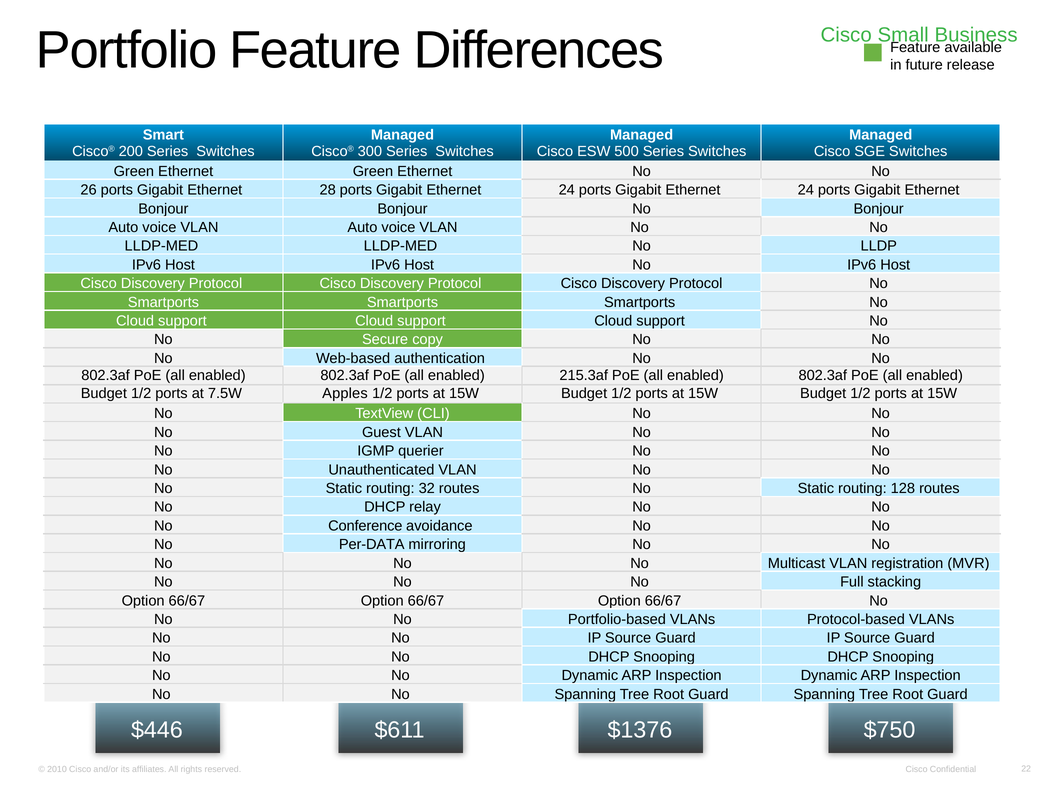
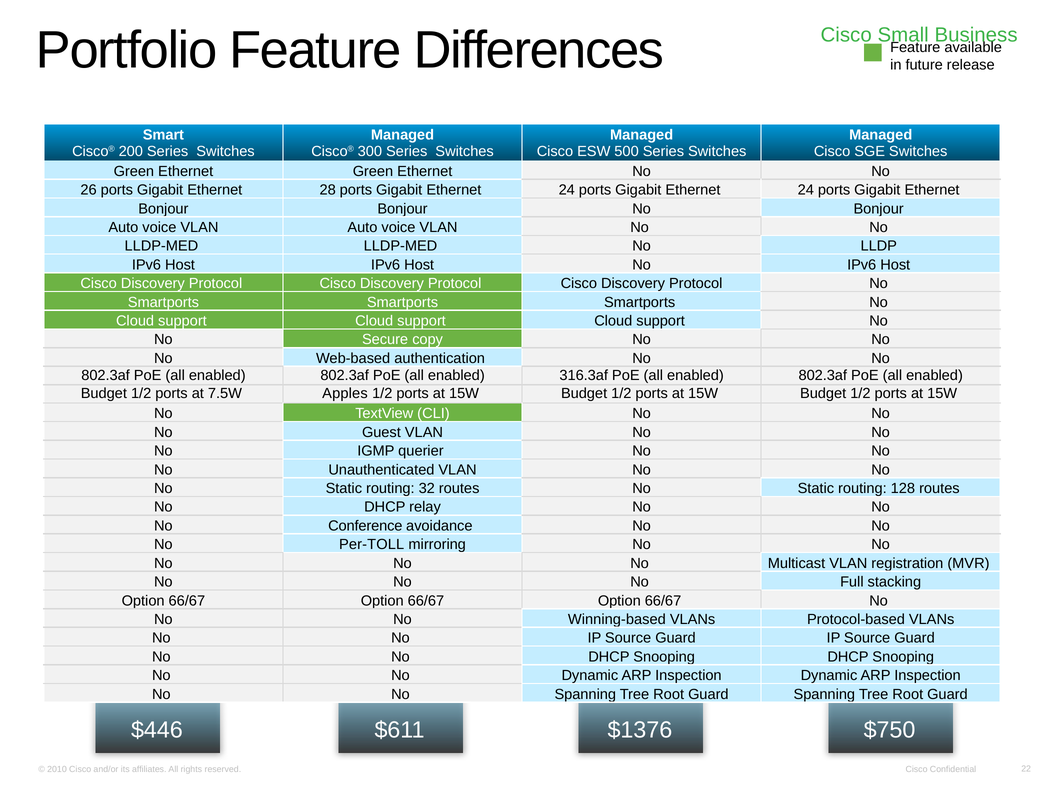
215.3af: 215.3af -> 316.3af (584, 375)
Per-DATA: Per-DATA -> Per-TOLL (372, 544)
Portfolio-based: Portfolio-based -> Winning-based (617, 619)
